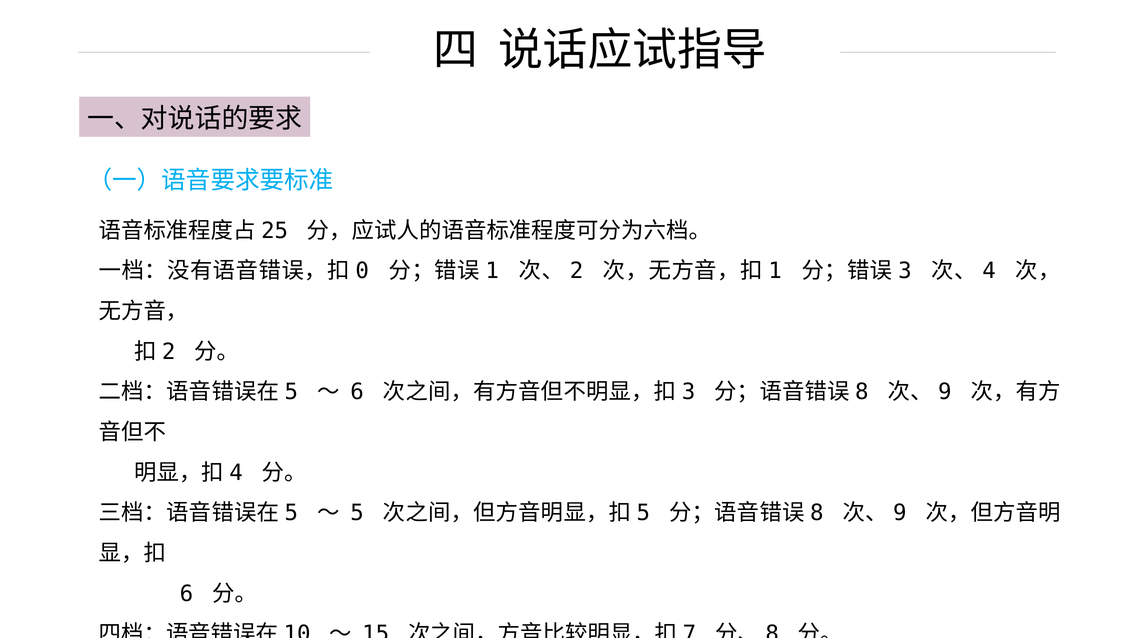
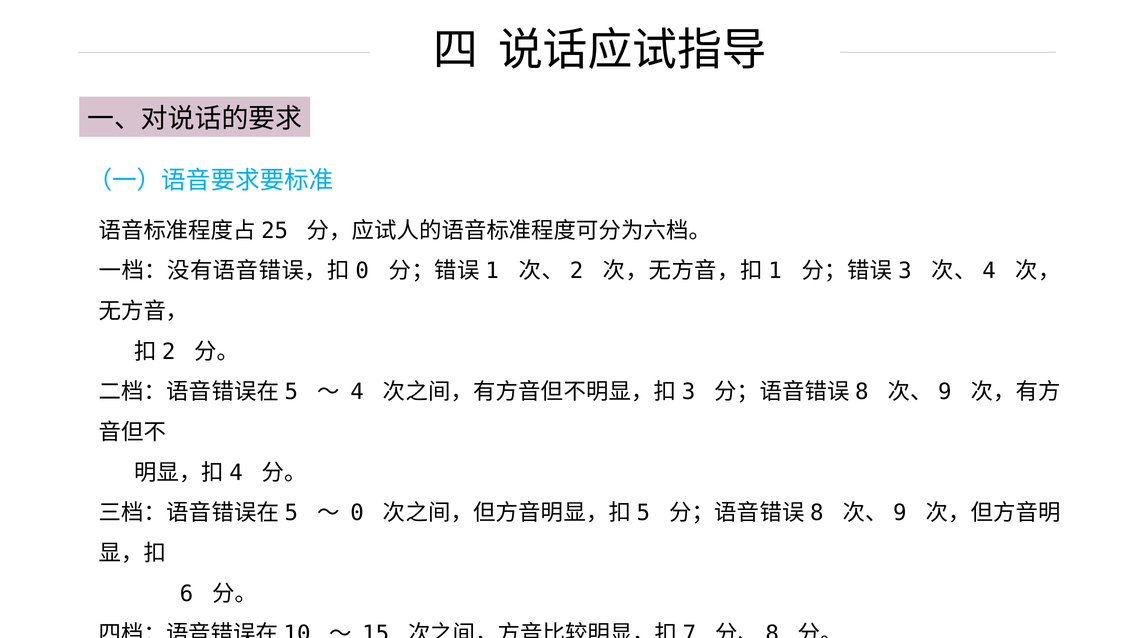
6: 6 -> 4 (357, 392)
5: 5 -> 0 (357, 513)
